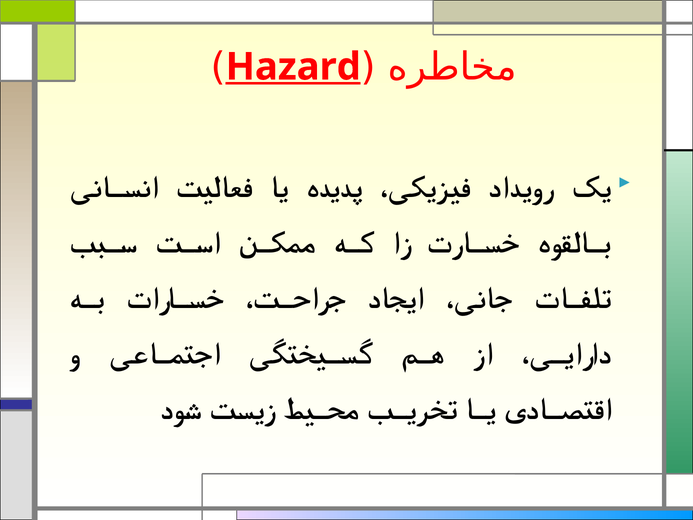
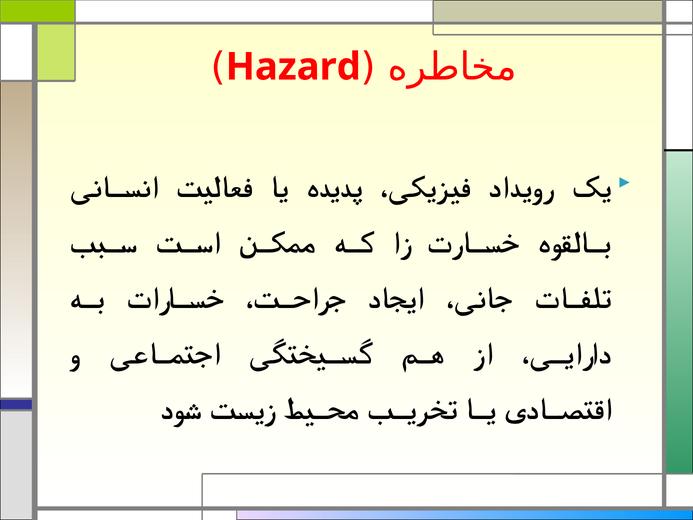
Hazard underline: present -> none (293, 67)
